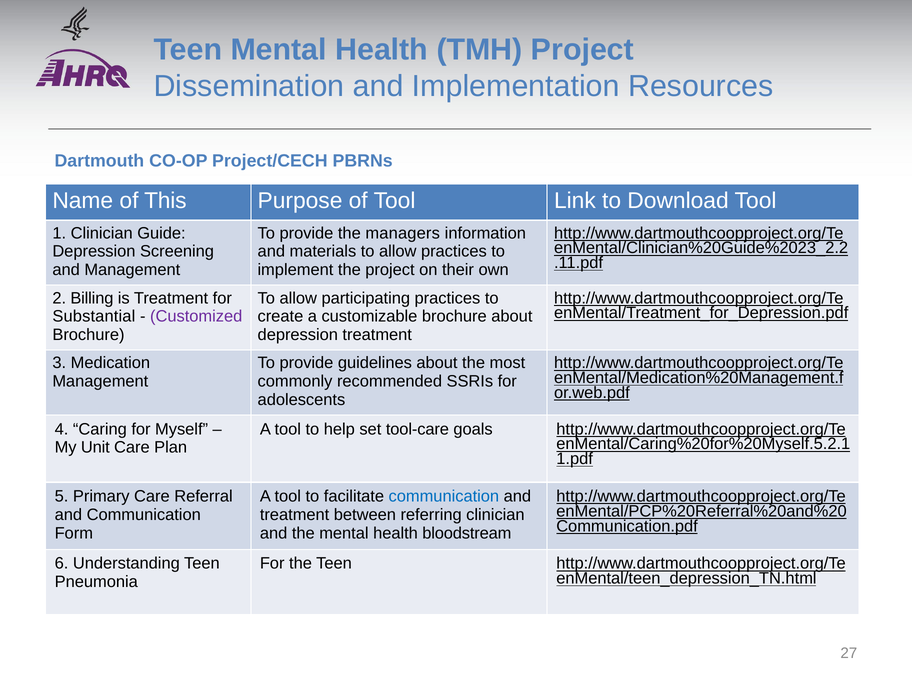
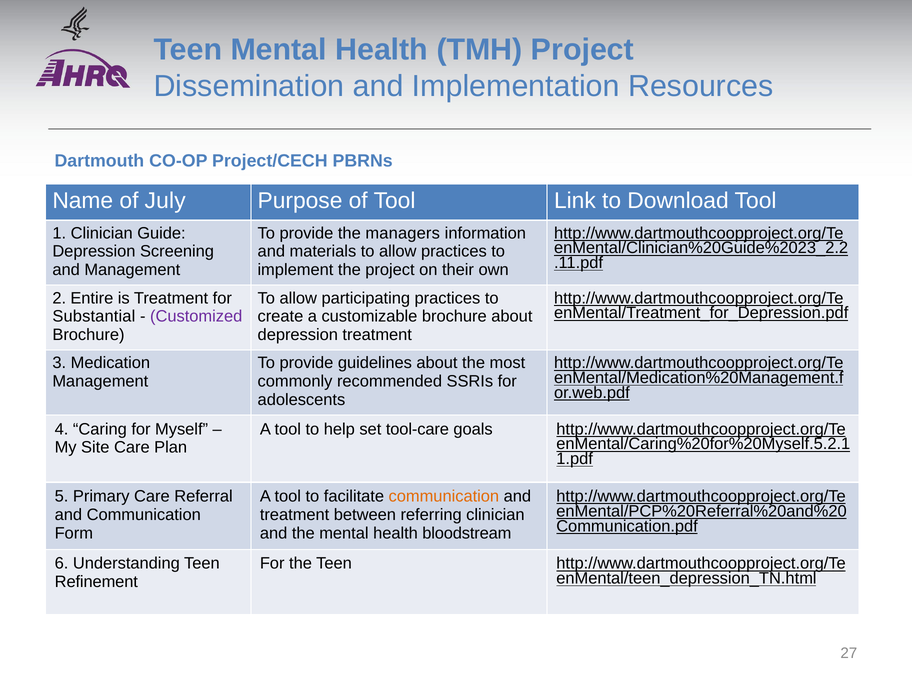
This: This -> July (165, 201)
Billing: Billing -> Entire (92, 298)
Unit: Unit -> Site (95, 448)
communication colour: blue -> orange (444, 496)
Pneumonia: Pneumonia -> Refinement (96, 582)
